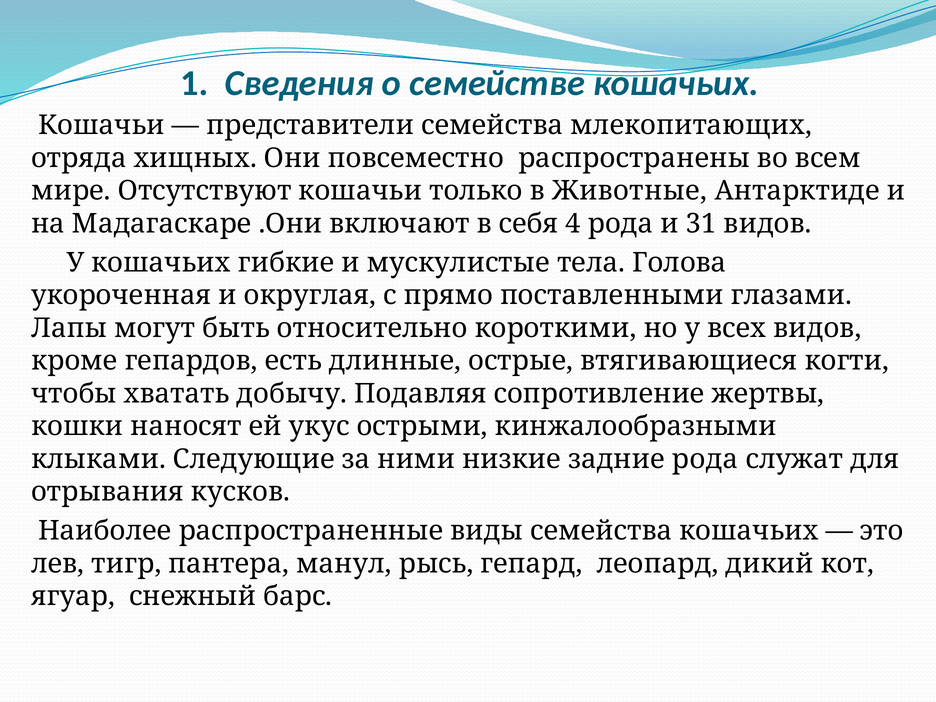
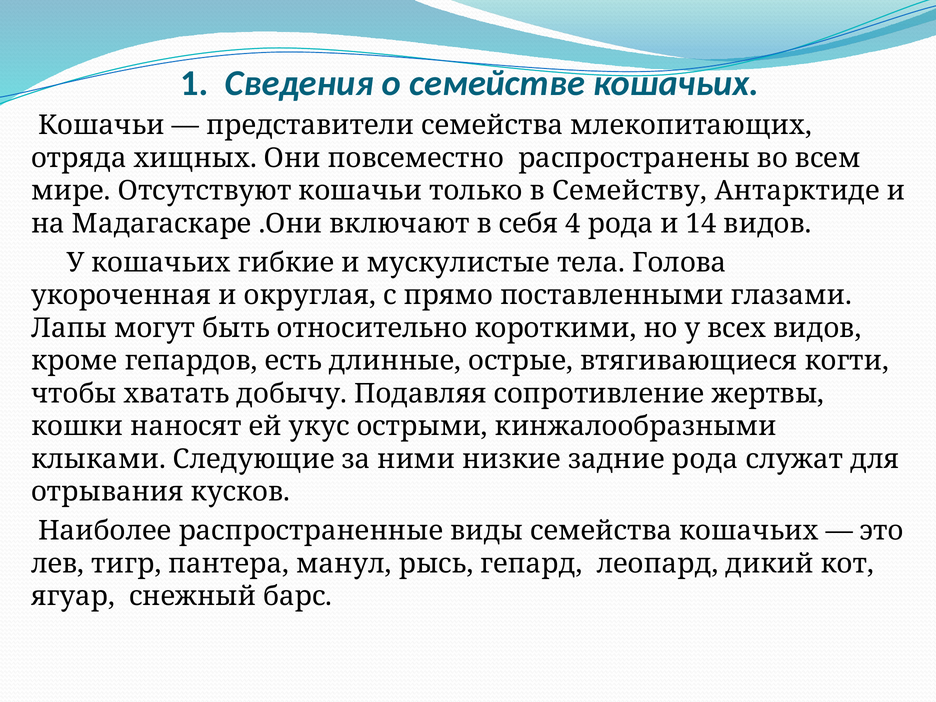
Животные: Животные -> Семейству (630, 191)
31: 31 -> 14 (701, 224)
